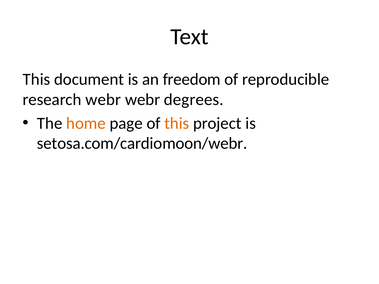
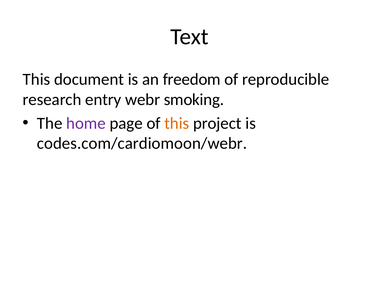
research webr: webr -> entry (103, 100)
degrees: degrees -> smoking (194, 100)
home colour: orange -> purple (86, 123)
setosa.com/cardiomoon/webr: setosa.com/cardiomoon/webr -> codes.com/cardiomoon/webr (142, 144)
